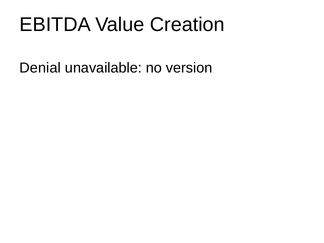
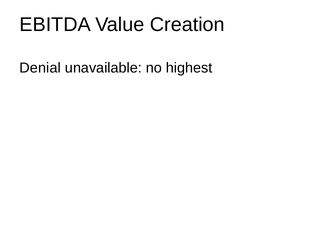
version: version -> highest (189, 68)
